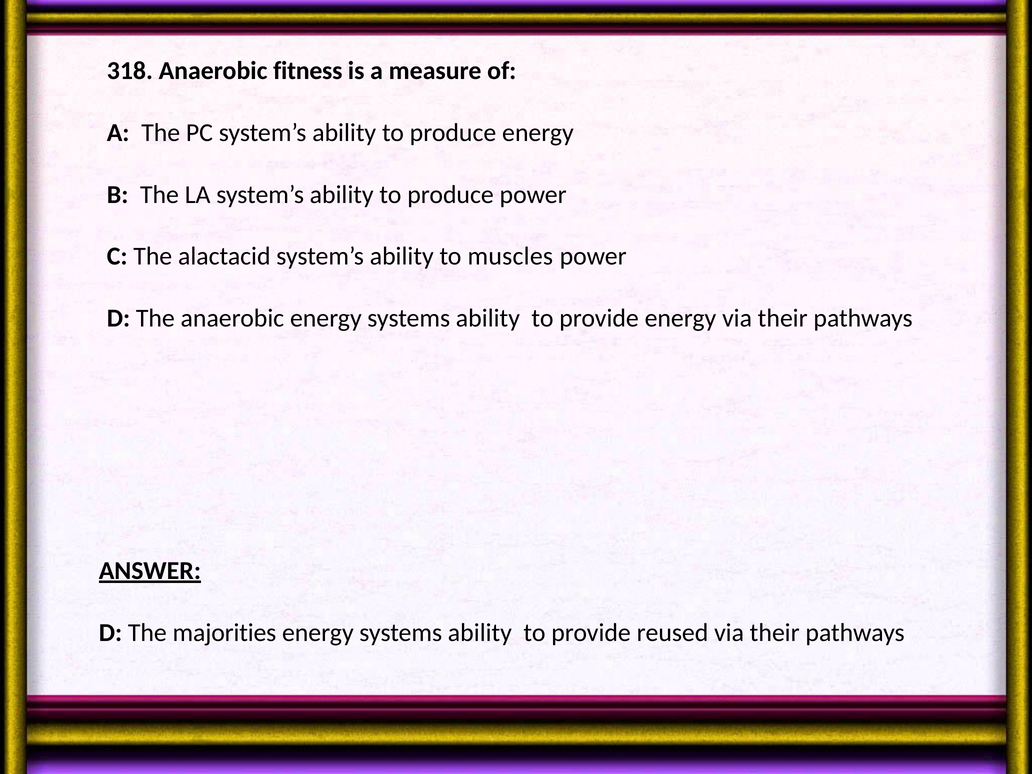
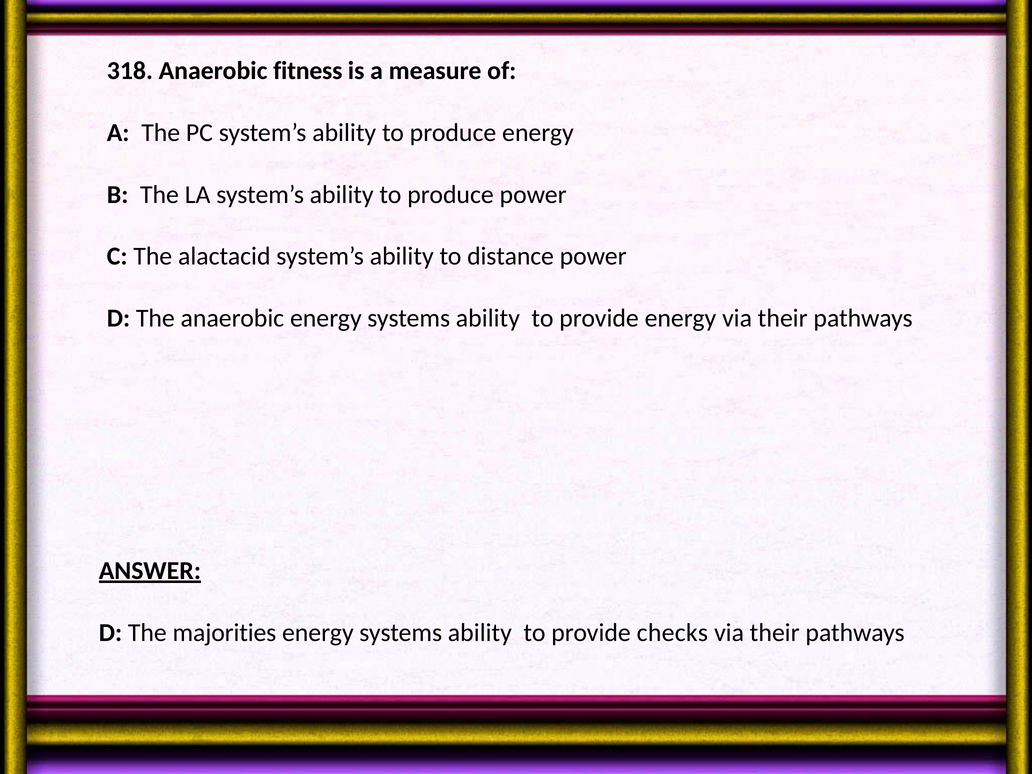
muscles: muscles -> distance (511, 256)
reused: reused -> checks (672, 633)
